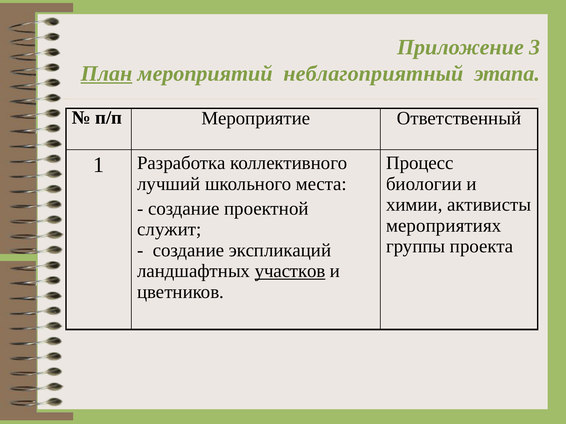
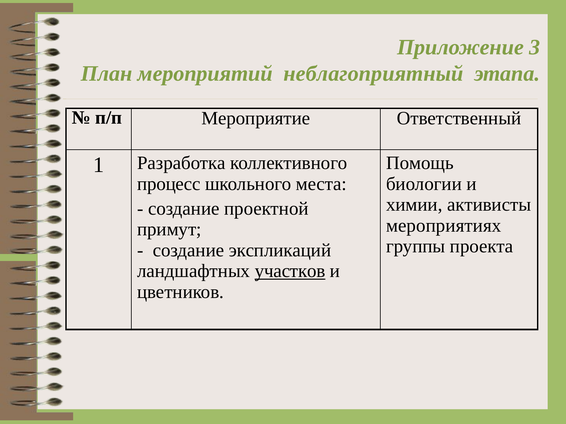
План underline: present -> none (106, 74)
Процесс: Процесс -> Помощь (420, 163)
лучший: лучший -> процесс (169, 184)
служит: служит -> примут (169, 230)
